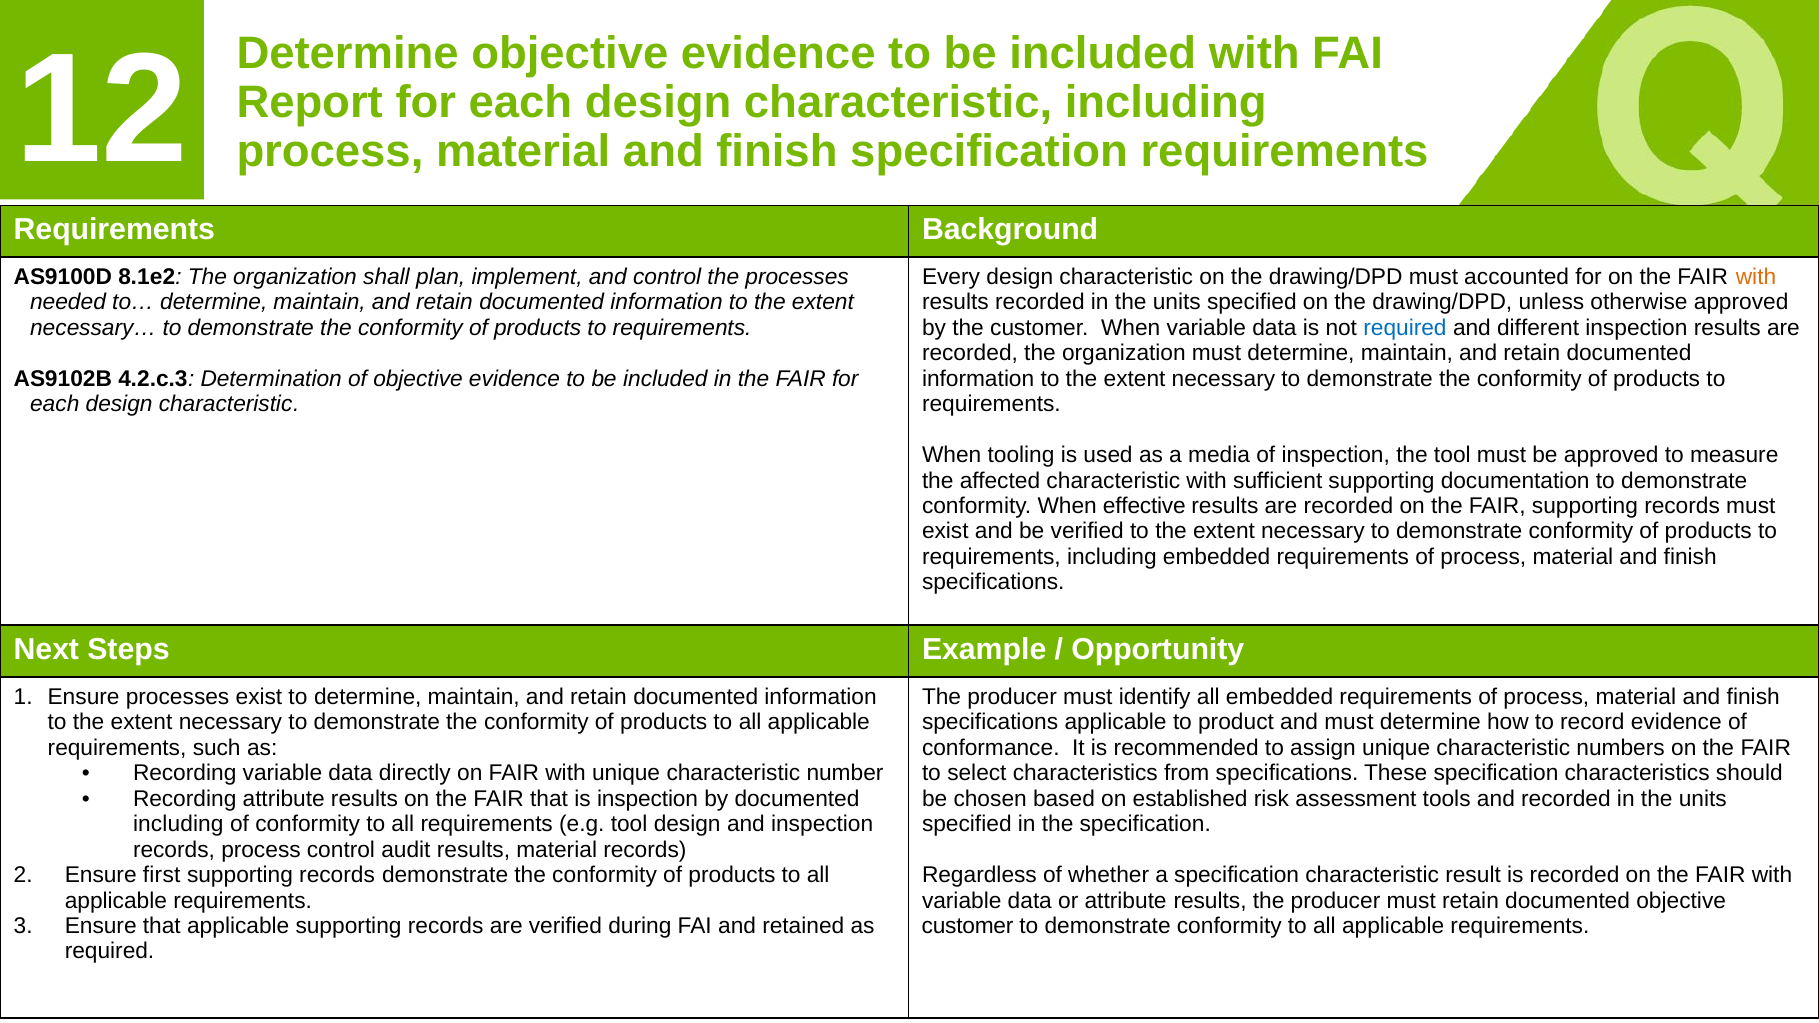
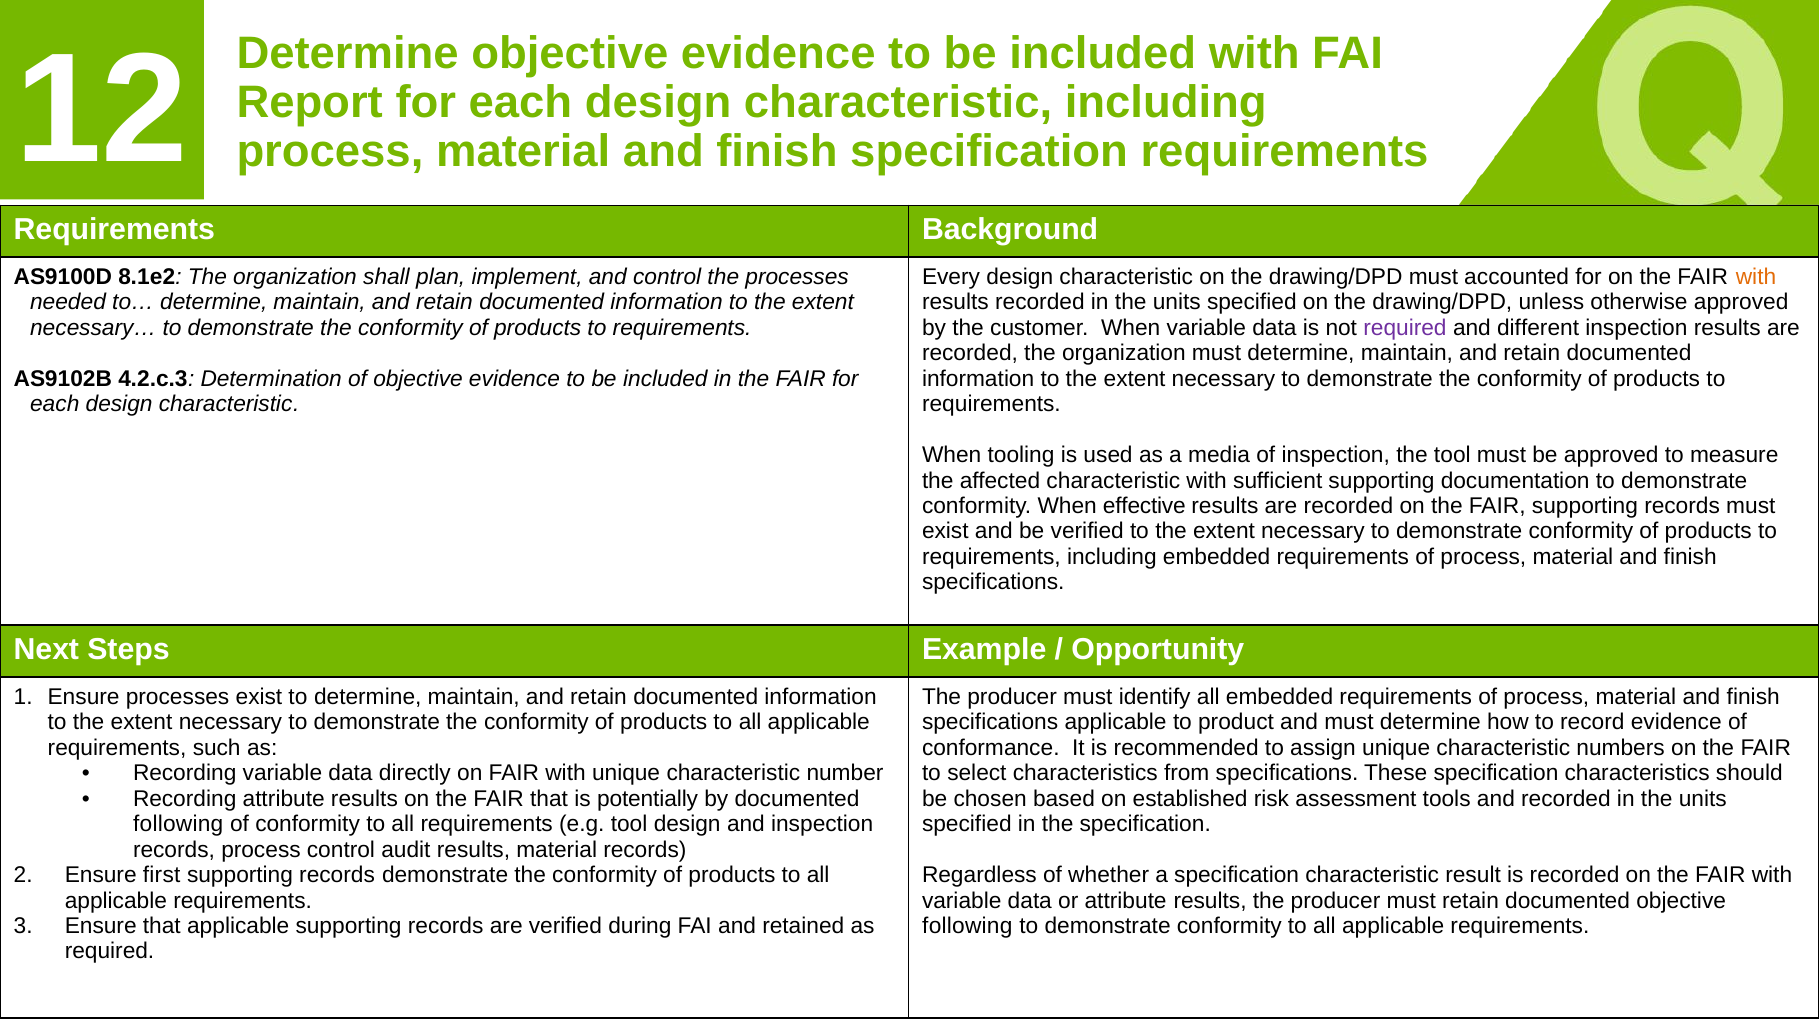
required colour: blue -> purple (1405, 328)
is inspection: inspection -> potentially (648, 799)
including: including -> following (178, 824)
customer: customer -> following (967, 926)
